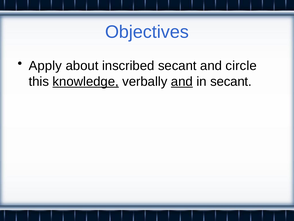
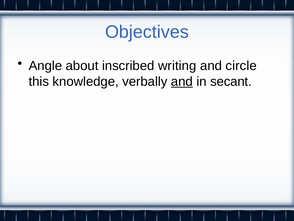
Apply: Apply -> Angle (45, 66)
inscribed secant: secant -> writing (177, 66)
knowledge underline: present -> none (86, 81)
